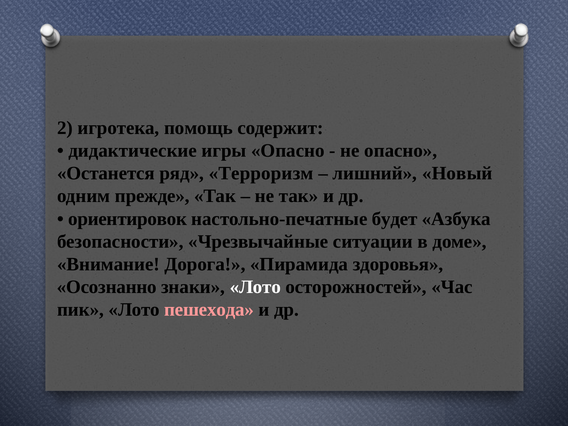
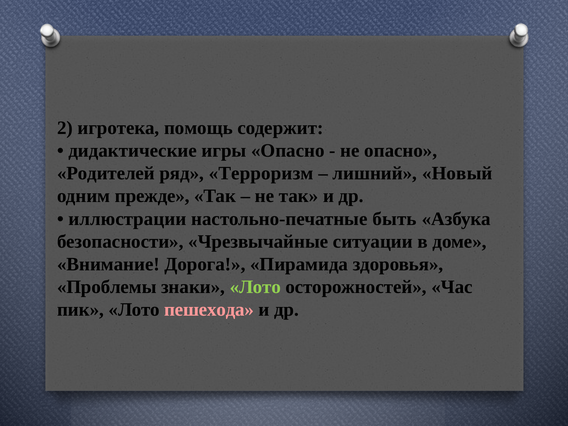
Останется: Останется -> Родителей (106, 173)
ориентировок: ориентировок -> иллюстрации (127, 219)
будет: будет -> быть (394, 219)
Осознанно: Осознанно -> Проблемы (107, 287)
Лото colour: white -> light green (255, 287)
